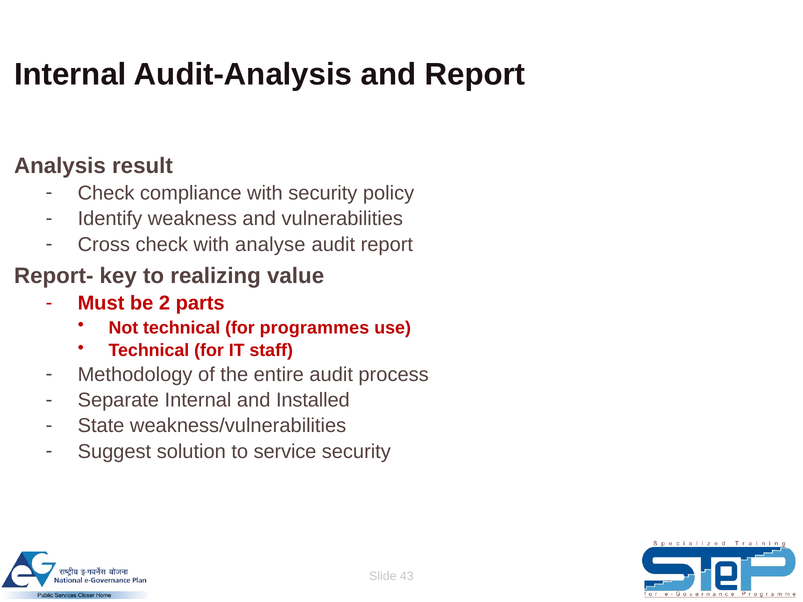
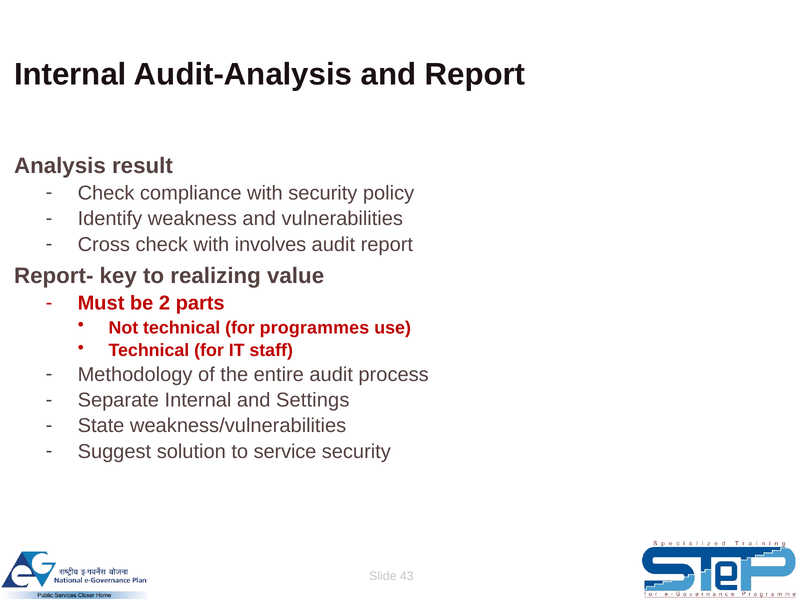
analyse: analyse -> involves (270, 245)
Installed: Installed -> Settings (313, 400)
